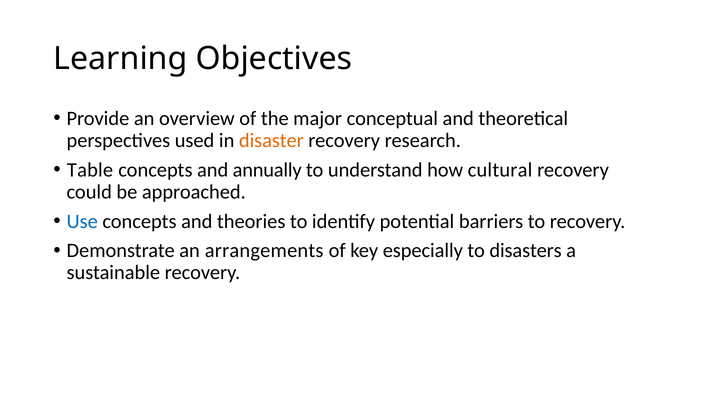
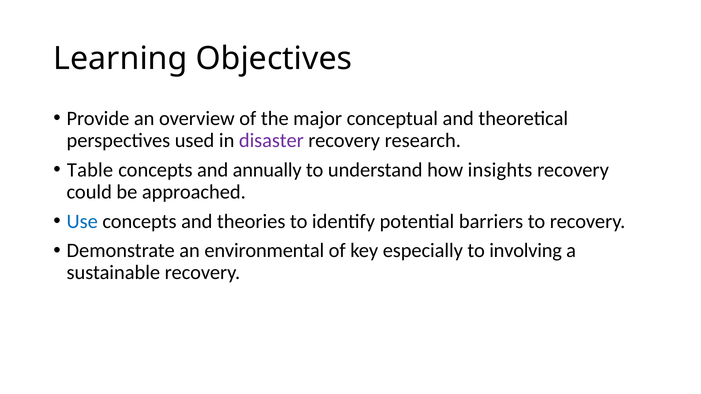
disaster colour: orange -> purple (271, 141)
cultural: cultural -> insights (500, 170)
arrangements: arrangements -> environmental (264, 251)
disasters: disasters -> involving (526, 251)
